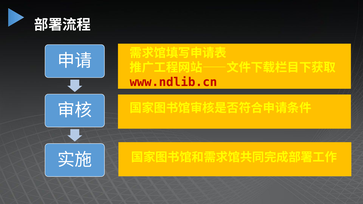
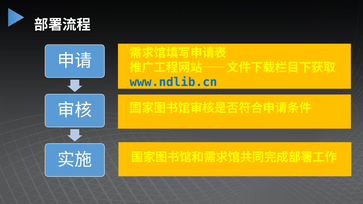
www.ndlib.cn colour: red -> blue (173, 82)
